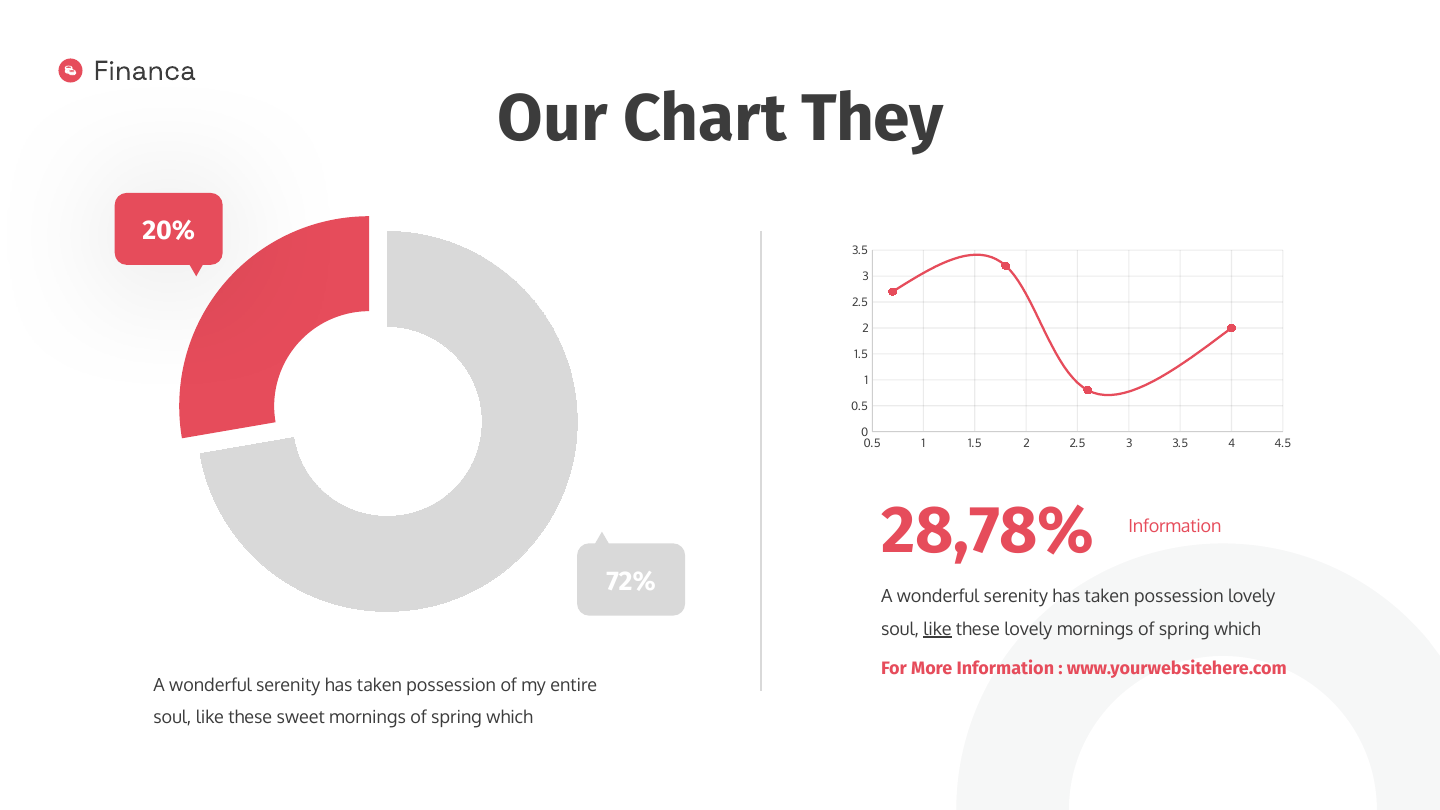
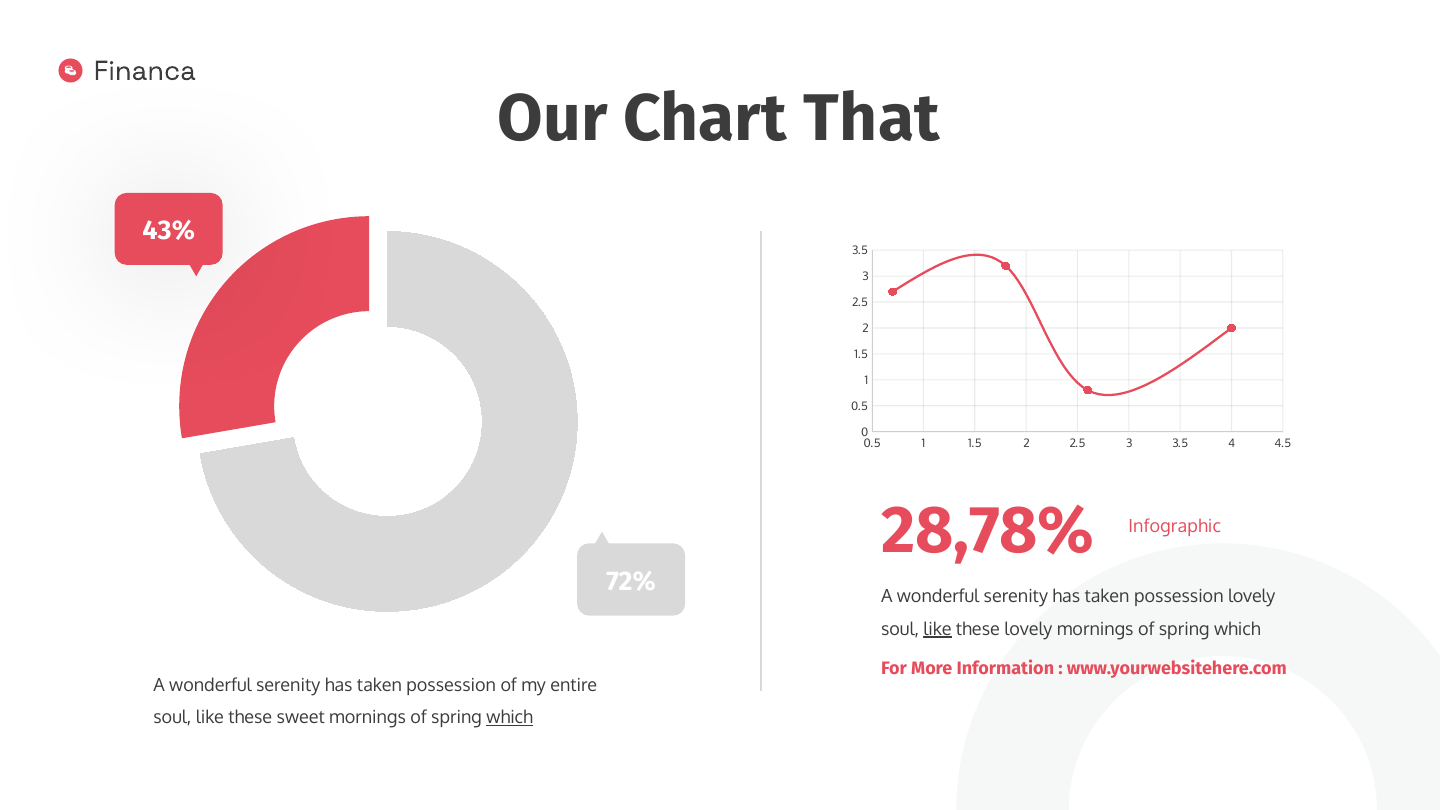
They: They -> That (872, 119)
20%: 20% -> 43% (169, 230)
28,78% Information: Information -> Infographic (1175, 527)
which underline: none -> present (510, 718)
